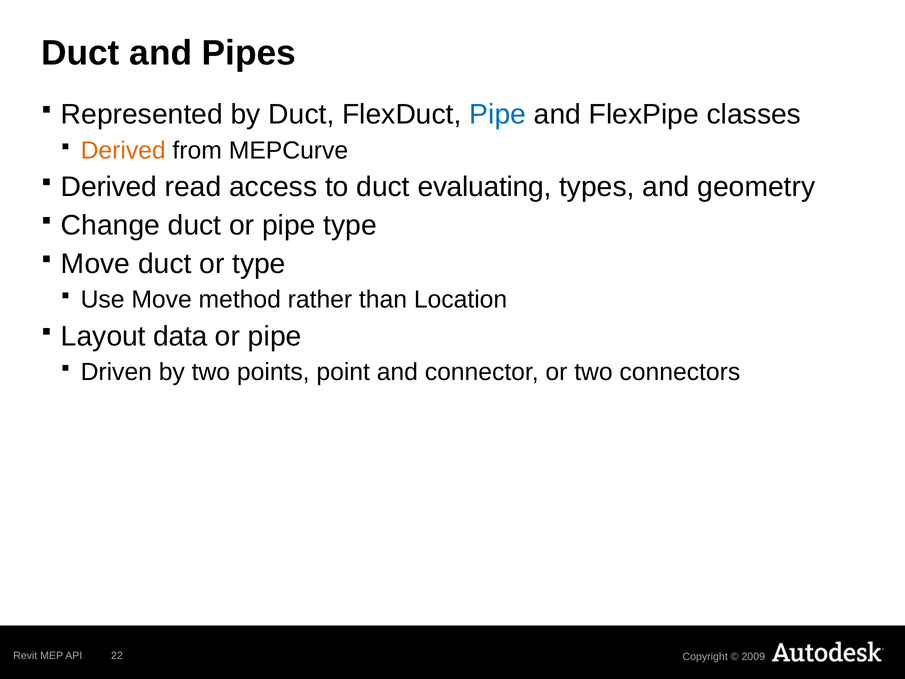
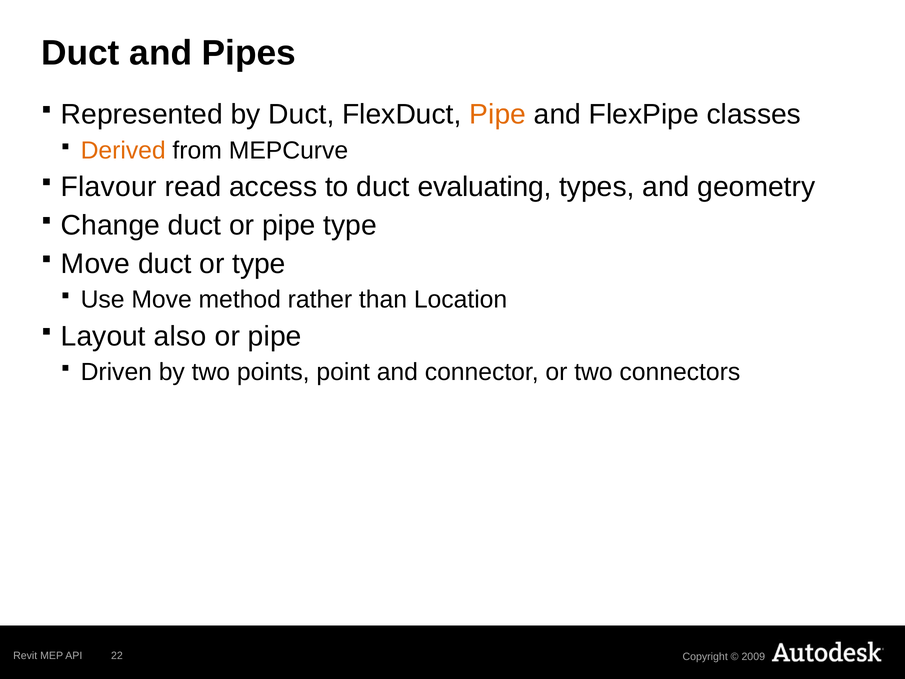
Pipe colour: blue -> orange (498, 114)
Derived: Derived -> Flavour (109, 187)
data: data -> also (180, 336)
